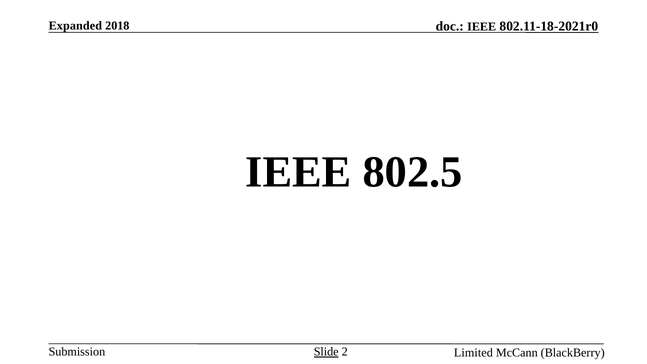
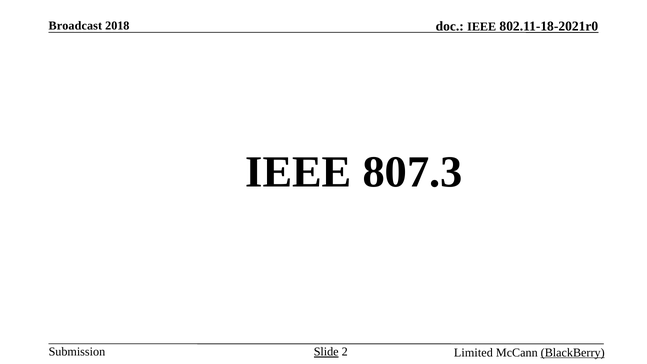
Expanded: Expanded -> Broadcast (75, 26)
802.5: 802.5 -> 807.3 (413, 172)
BlackBerry underline: none -> present (573, 353)
